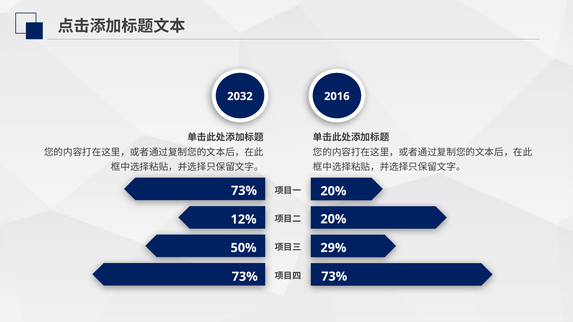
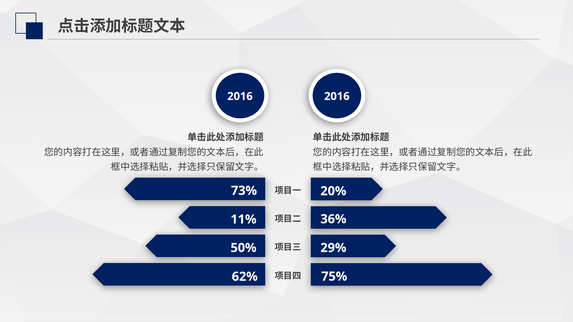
2032: 2032 -> 2016 (240, 96)
20%: 20% -> 36% (333, 219)
12%: 12% -> 11% (244, 220)
73%: 73% -> 75% (334, 277)
73%: 73% -> 62% (245, 277)
